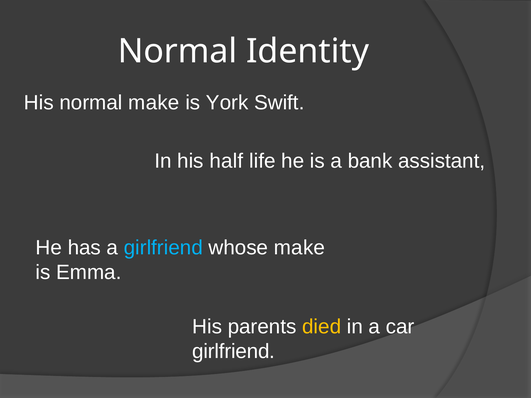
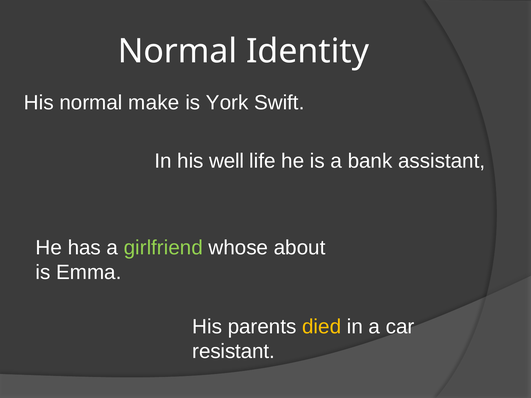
half: half -> well (227, 161)
girlfriend colour: light blue -> light green (163, 248)
whose make: make -> about (300, 248)
girlfriend: girlfriend -> resistant (234, 352)
